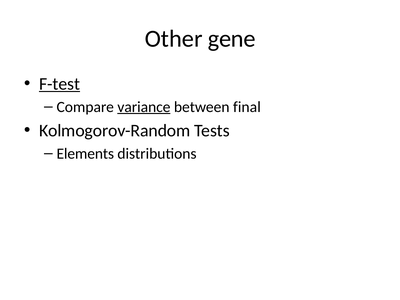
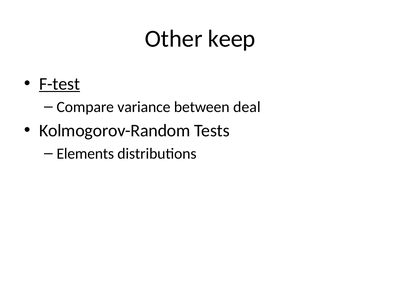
gene: gene -> keep (232, 39)
variance underline: present -> none (144, 107)
final: final -> deal (247, 107)
